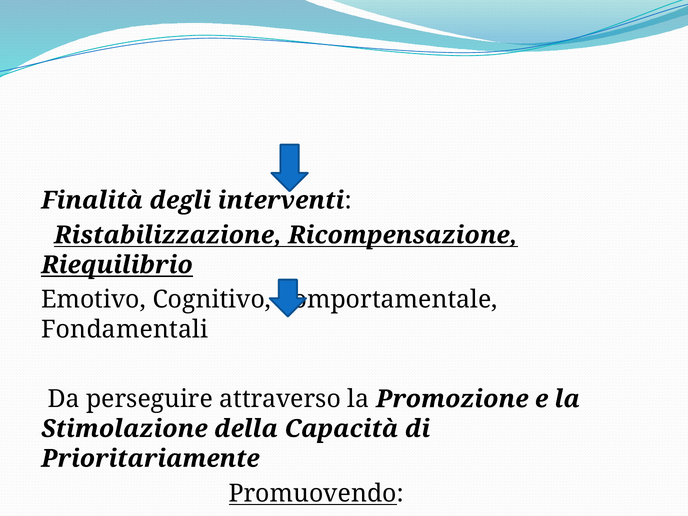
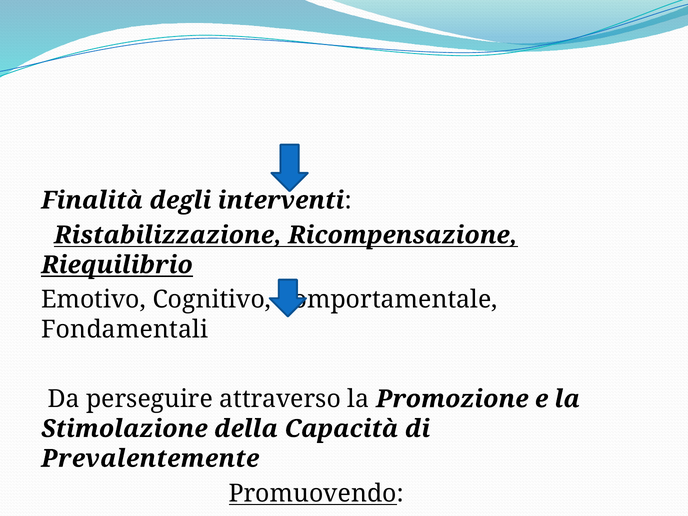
Prioritariamente: Prioritariamente -> Prevalentemente (150, 459)
